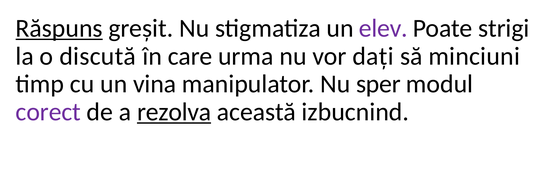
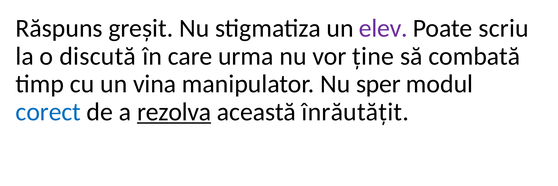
Răspuns underline: present -> none (59, 28)
strigi: strigi -> scriu (504, 28)
dați: dați -> ține (373, 56)
minciuni: minciuni -> combată (474, 56)
corect colour: purple -> blue (48, 112)
izbucnind: izbucnind -> înrăutățit (355, 112)
